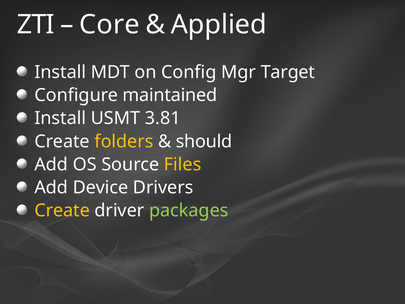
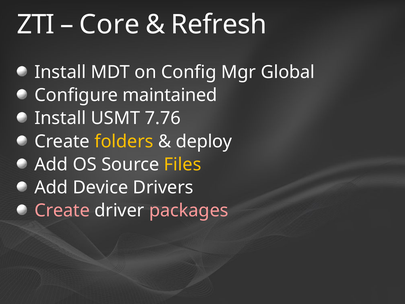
Applied: Applied -> Refresh (219, 25)
Target: Target -> Global (288, 72)
3.81: 3.81 -> 7.76 (163, 118)
should: should -> deploy (204, 141)
Create colour: yellow -> pink (62, 210)
packages colour: light green -> pink (189, 210)
